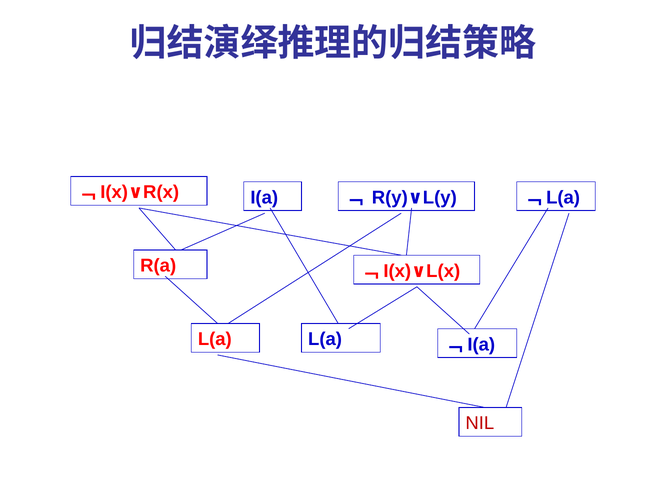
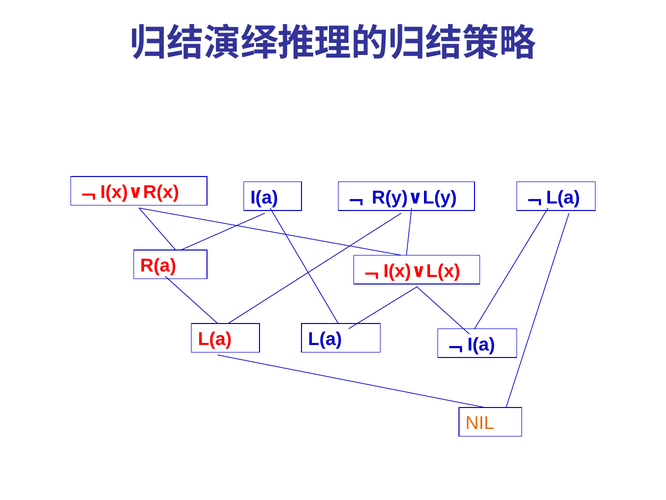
NIL colour: red -> orange (480, 423)
